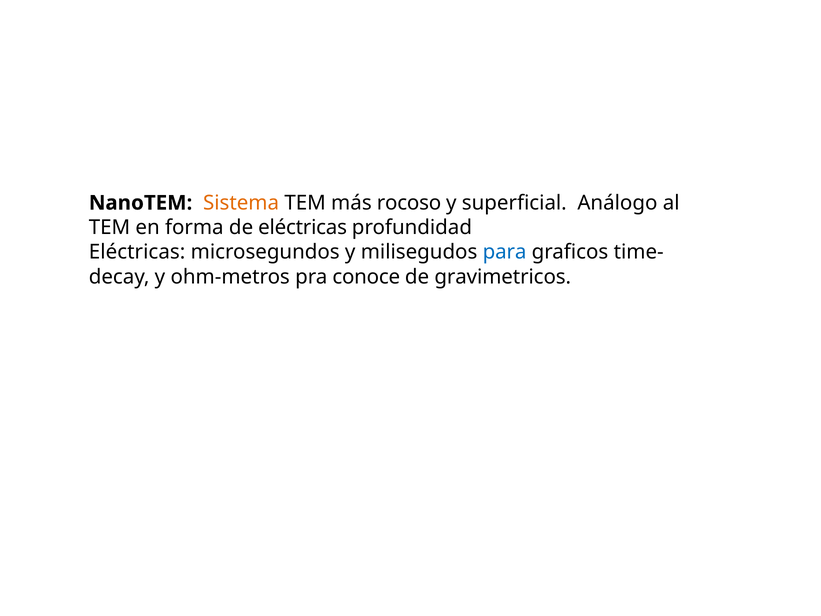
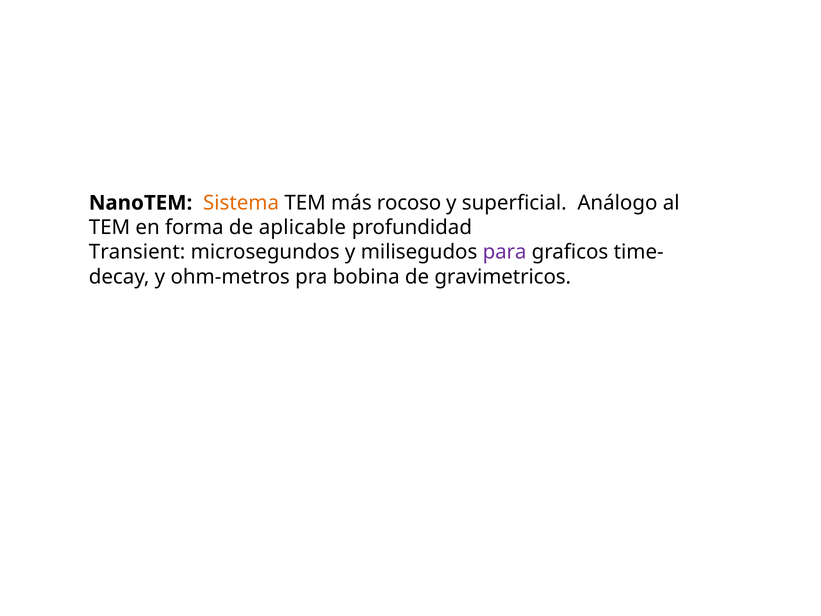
de eléctricas: eléctricas -> aplicable (302, 227)
Eléctricas: Eléctricas -> Transient (137, 252)
para colour: blue -> purple (505, 252)
conoce: conoce -> bobina (366, 277)
